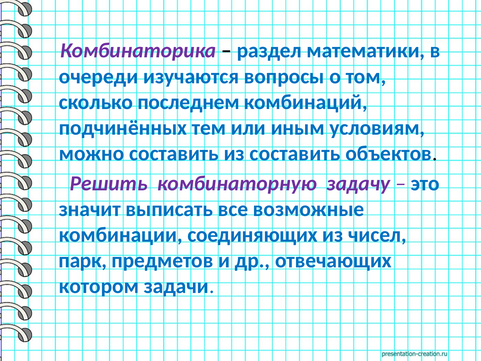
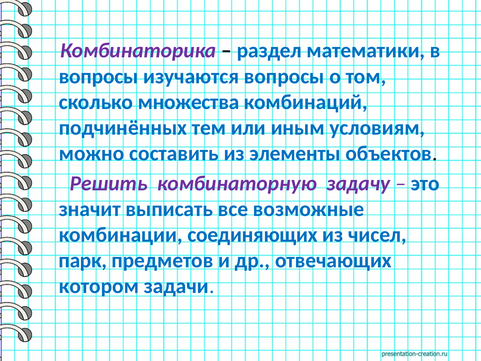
очереди: очереди -> вопросы (99, 76)
последнем: последнем -> множества (189, 102)
из составить: составить -> элементы (295, 153)
